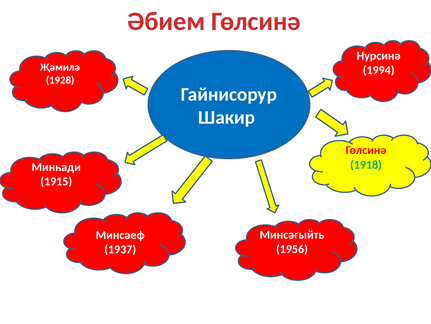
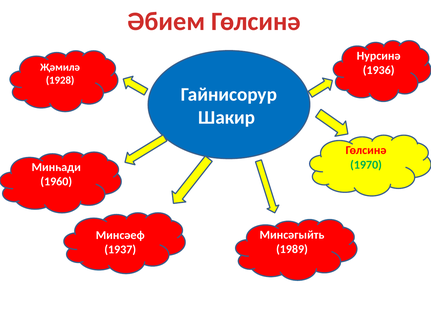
1994: 1994 -> 1936 (379, 70)
1918: 1918 -> 1970 (366, 164)
1915: 1915 -> 1960 (56, 181)
1956: 1956 -> 1989 (292, 249)
